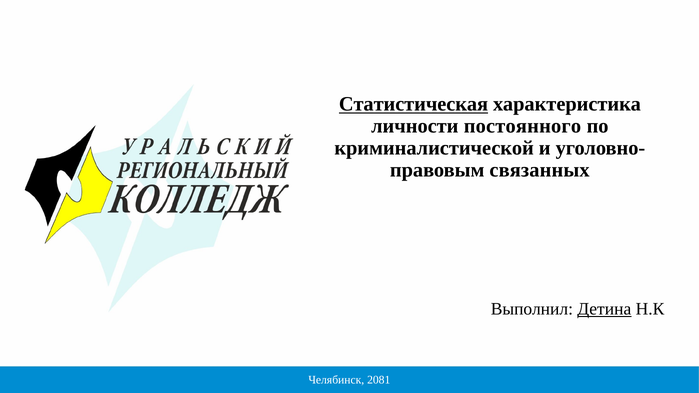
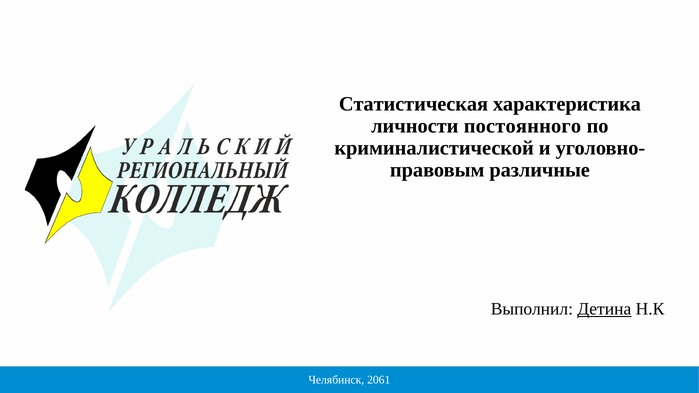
Статистическая underline: present -> none (413, 104)
связанных: связанных -> различные (540, 170)
2081: 2081 -> 2061 (379, 380)
